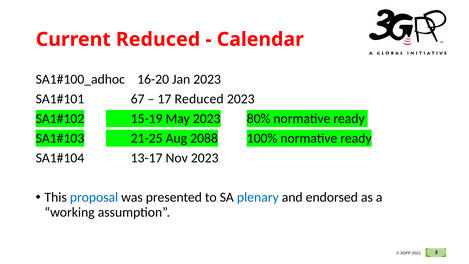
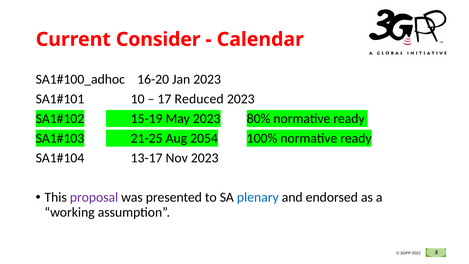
Current Reduced: Reduced -> Consider (158, 39)
67: 67 -> 10 (138, 99)
2088: 2088 -> 2054 (204, 138)
proposal colour: blue -> purple (94, 197)
